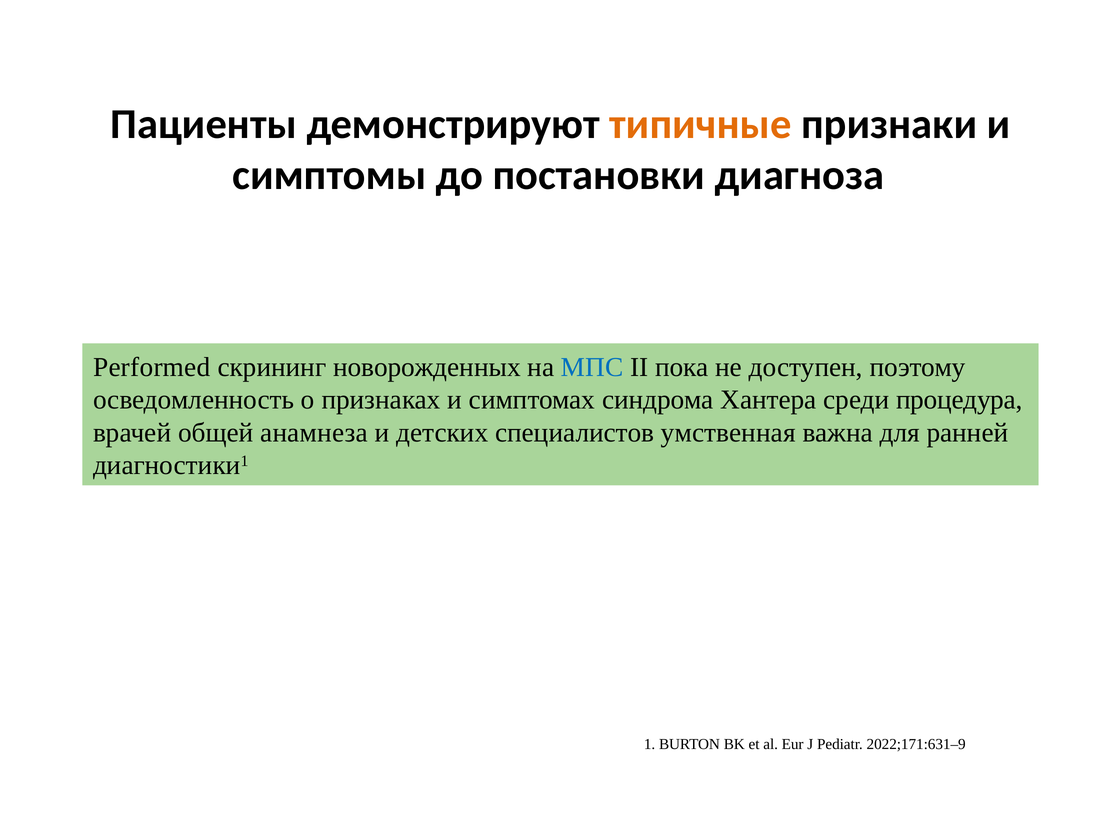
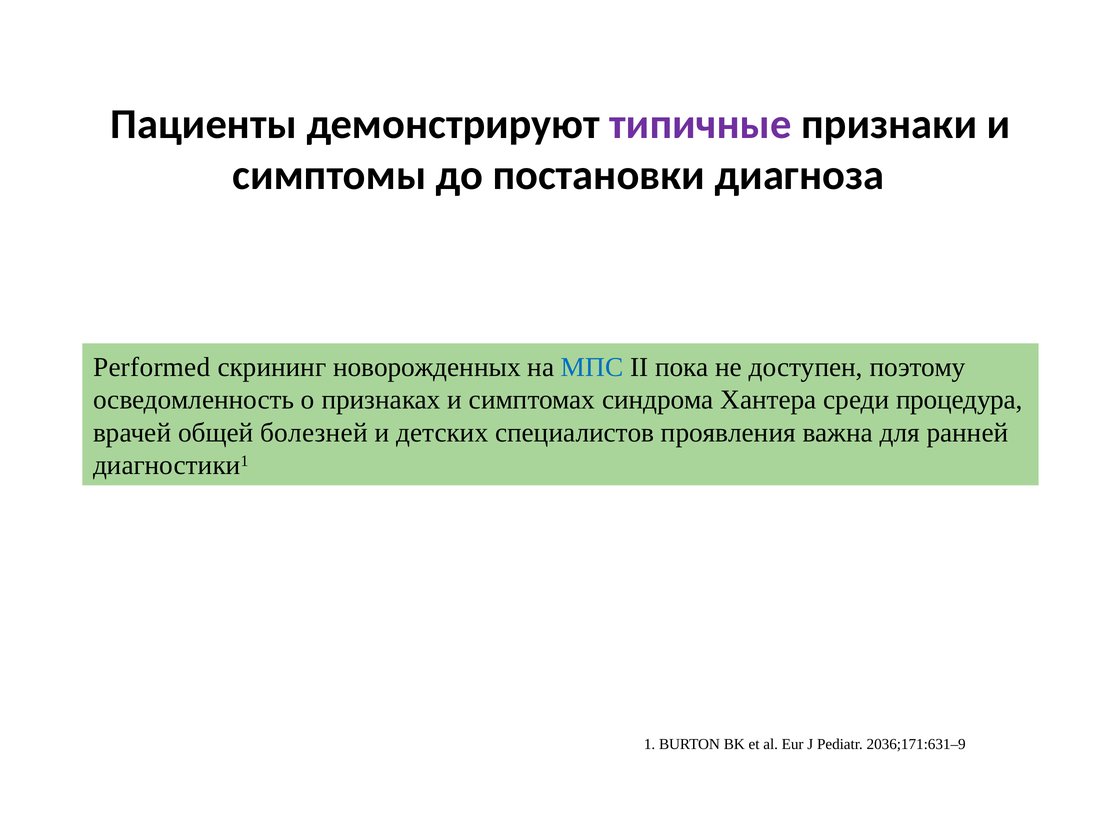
типичные colour: orange -> purple (701, 124)
анамнеза: анамнеза -> болезней (314, 433)
умственная: умственная -> проявления (728, 433)
2022;171:631‒9: 2022;171:631‒9 -> 2036;171:631‒9 (916, 745)
